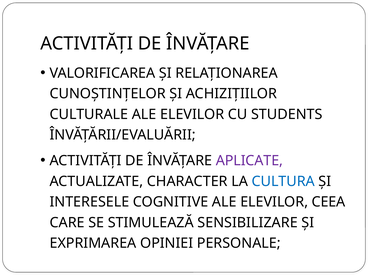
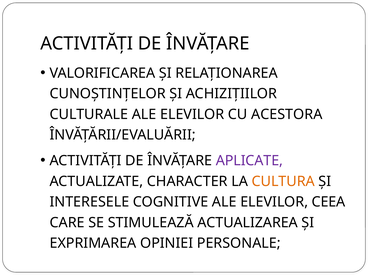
STUDENTS: STUDENTS -> ACESTORA (287, 114)
CULTURA colour: blue -> orange (283, 181)
SENSIBILIZARE: SENSIBILIZARE -> ACTUALIZAREA (248, 223)
